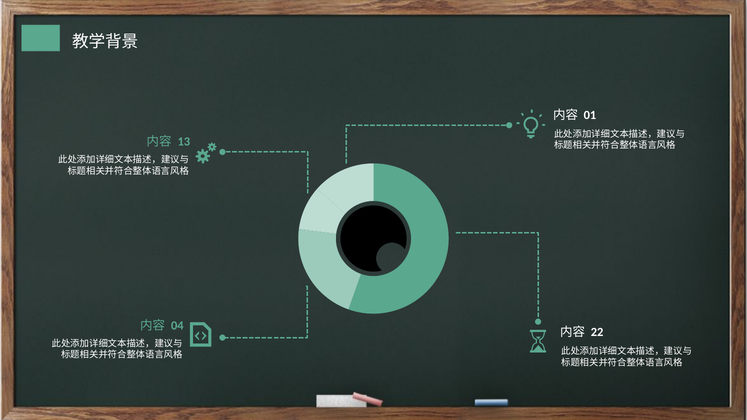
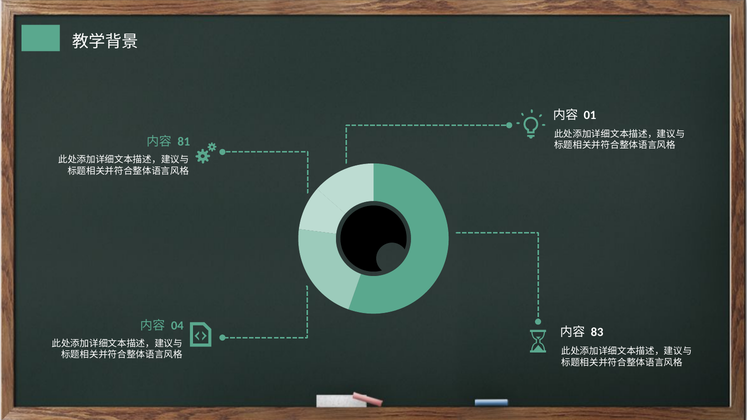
13: 13 -> 81 (184, 142)
22: 22 -> 83 (597, 333)
